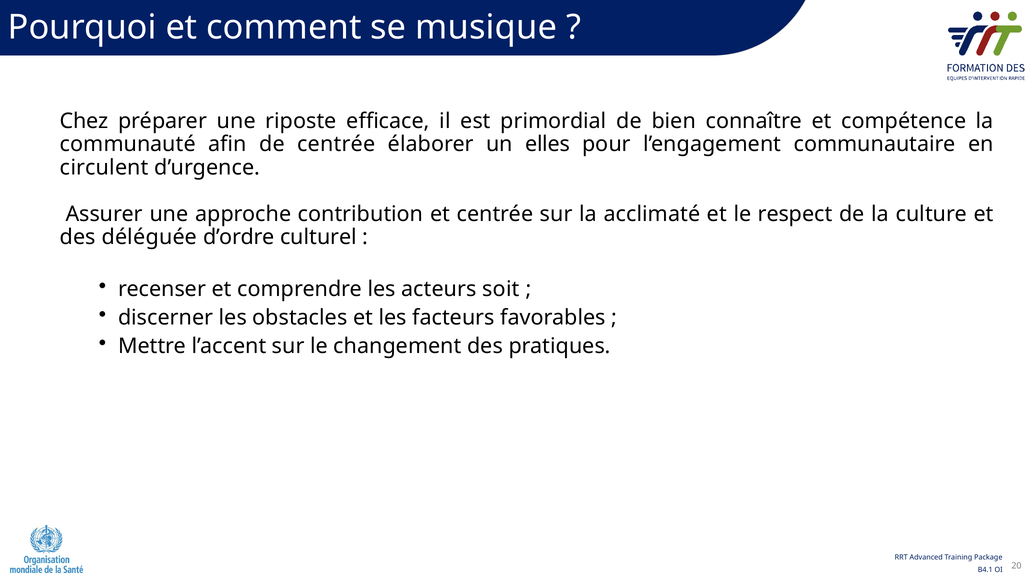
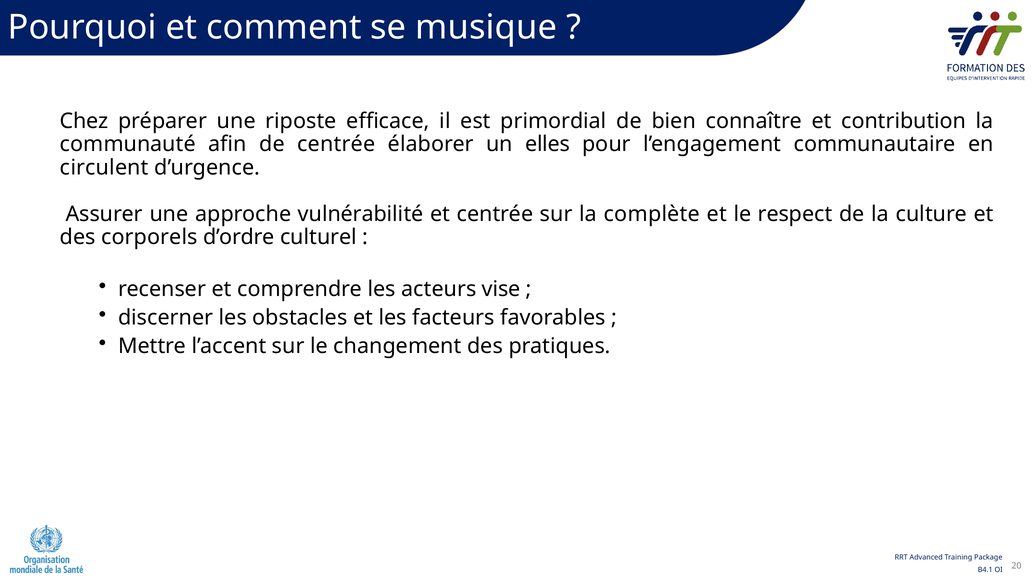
compétence: compétence -> contribution (904, 121)
contribution: contribution -> vulnérabilité (361, 214)
acclimaté: acclimaté -> complète (652, 214)
déléguée: déléguée -> corporels (149, 237)
soit: soit -> vise (501, 289)
